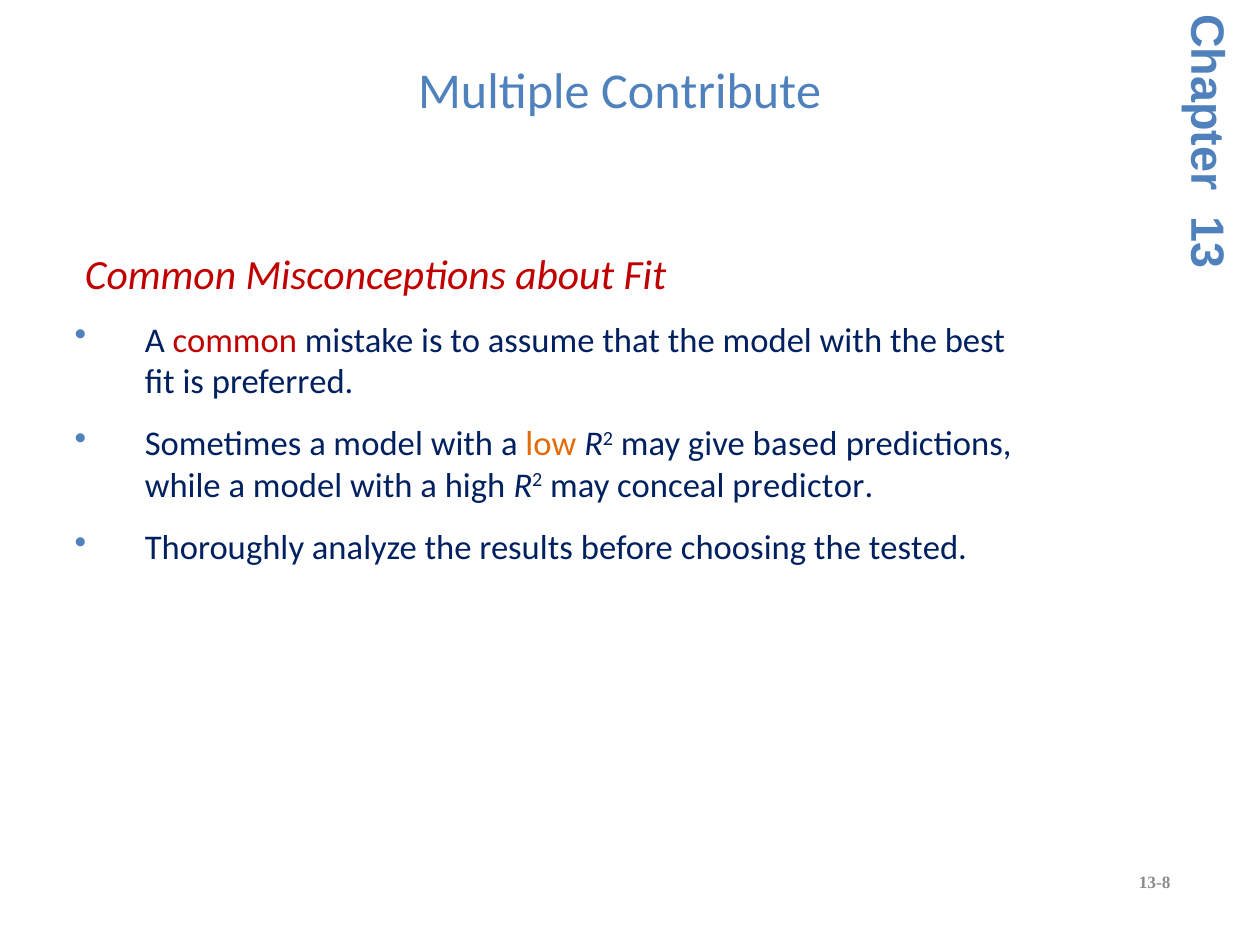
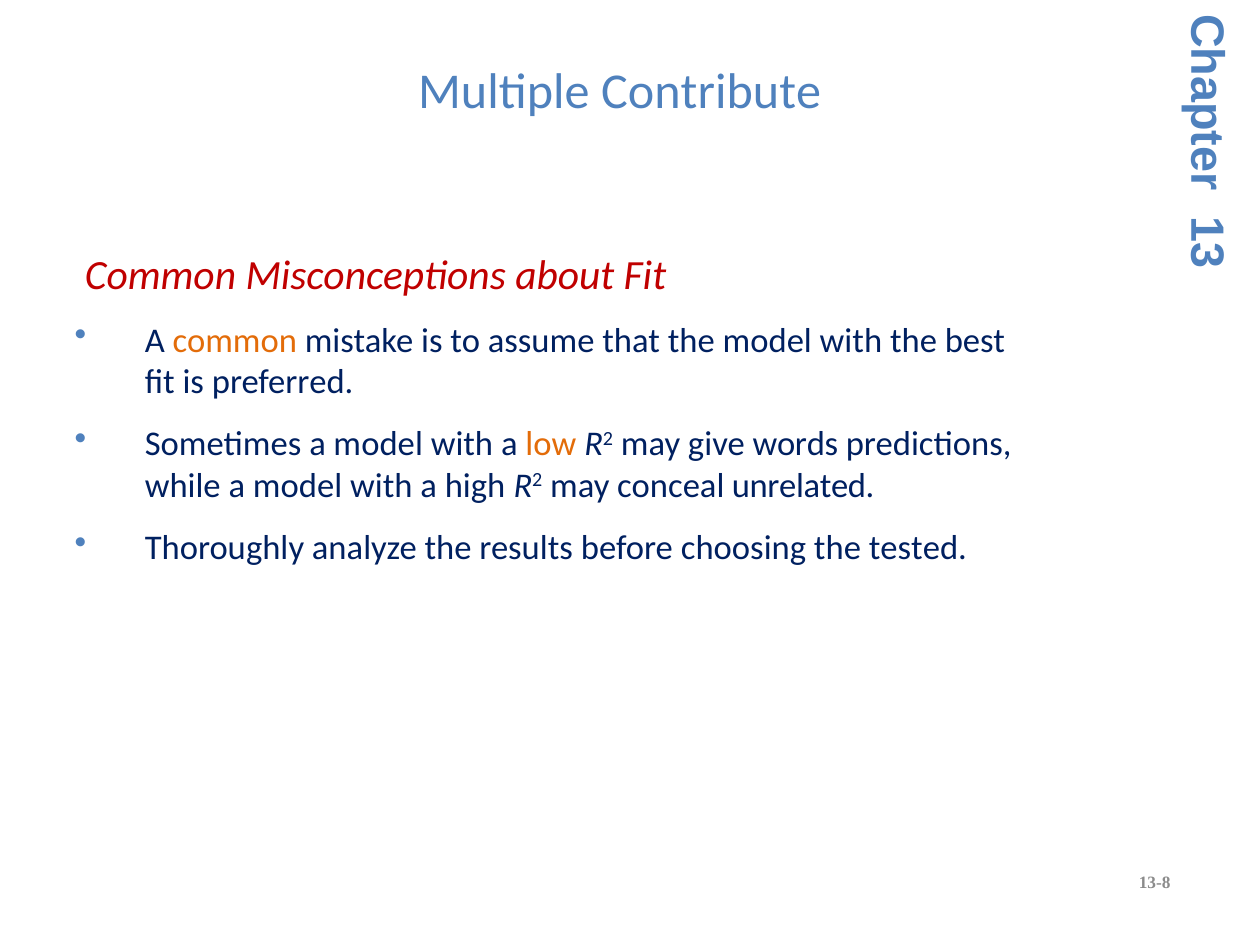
common colour: red -> orange (235, 341)
based: based -> words (795, 444)
predictor: predictor -> unrelated (803, 486)
